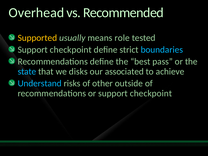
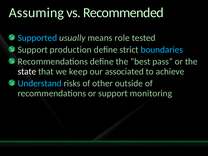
Overhead: Overhead -> Assuming (36, 13)
Supported colour: yellow -> light blue (37, 38)
checkpoint: checkpoint -> production (71, 50)
state colour: light blue -> white (27, 72)
disks: disks -> keep (78, 72)
or support checkpoint: checkpoint -> monitoring (151, 93)
